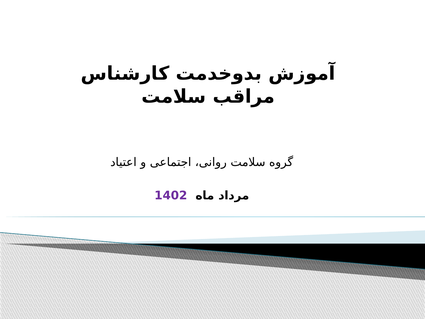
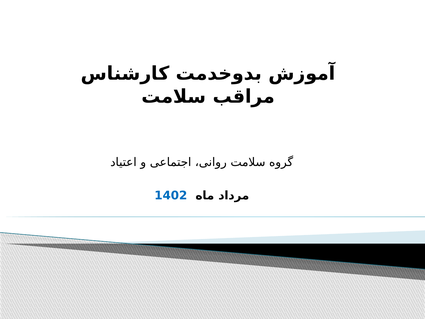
1402 colour: purple -> blue (171, 195)
